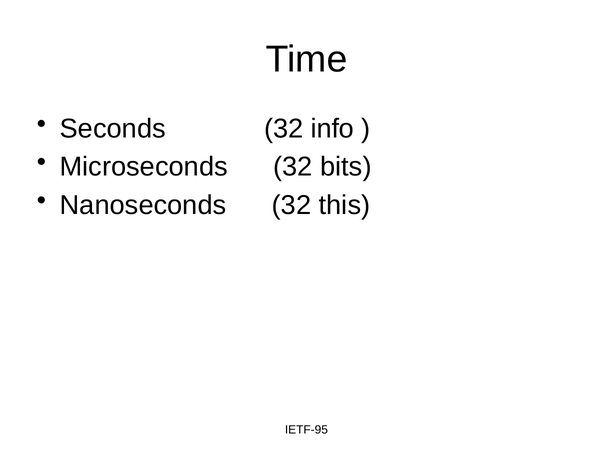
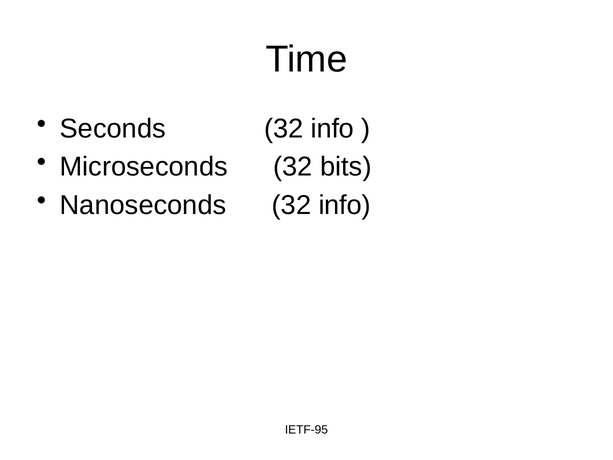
Nanoseconds 32 this: this -> info (345, 205)
